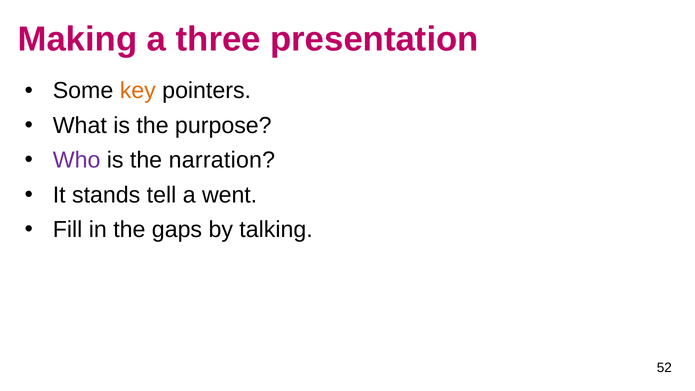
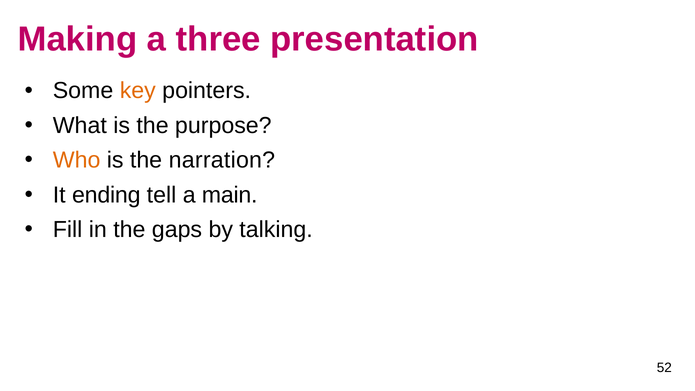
Who colour: purple -> orange (77, 160)
stands: stands -> ending (106, 195)
went: went -> main (230, 195)
